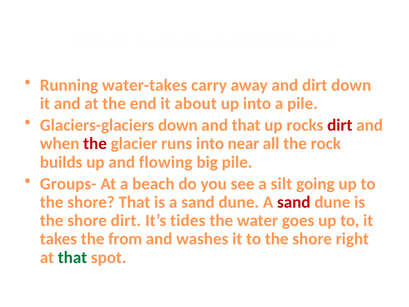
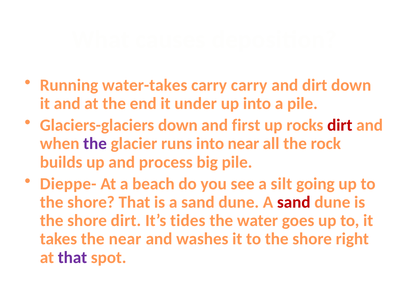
carry away: away -> carry (249, 85)
about: about -> under (196, 103)
and that: that -> first (246, 125)
the colour: red -> purple (95, 144)
flowing: flowing -> process (166, 162)
Groups-: Groups- -> Dieppe- (68, 184)
the from: from -> near (125, 239)
that colour: green -> purple (72, 257)
